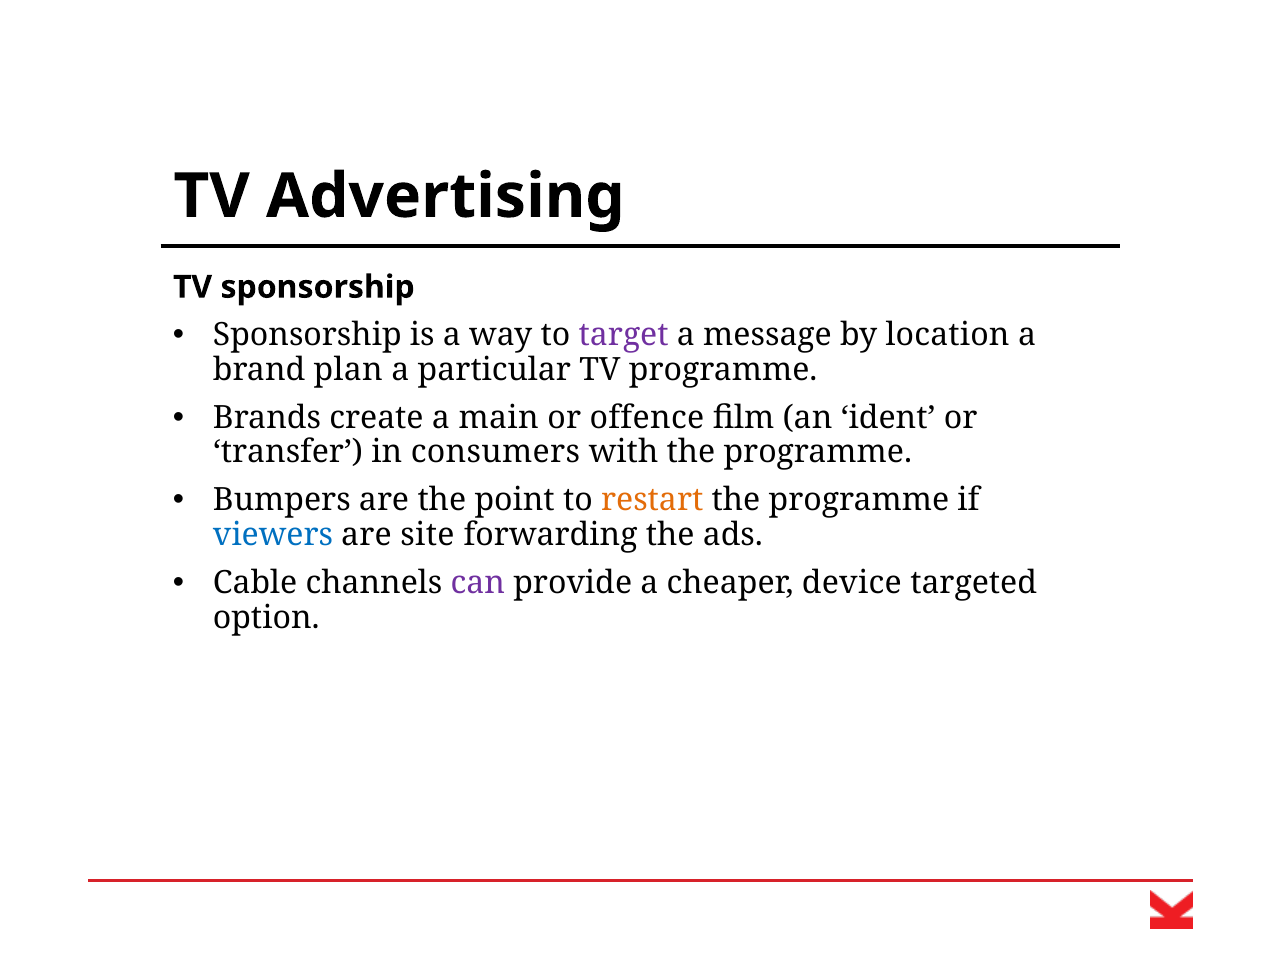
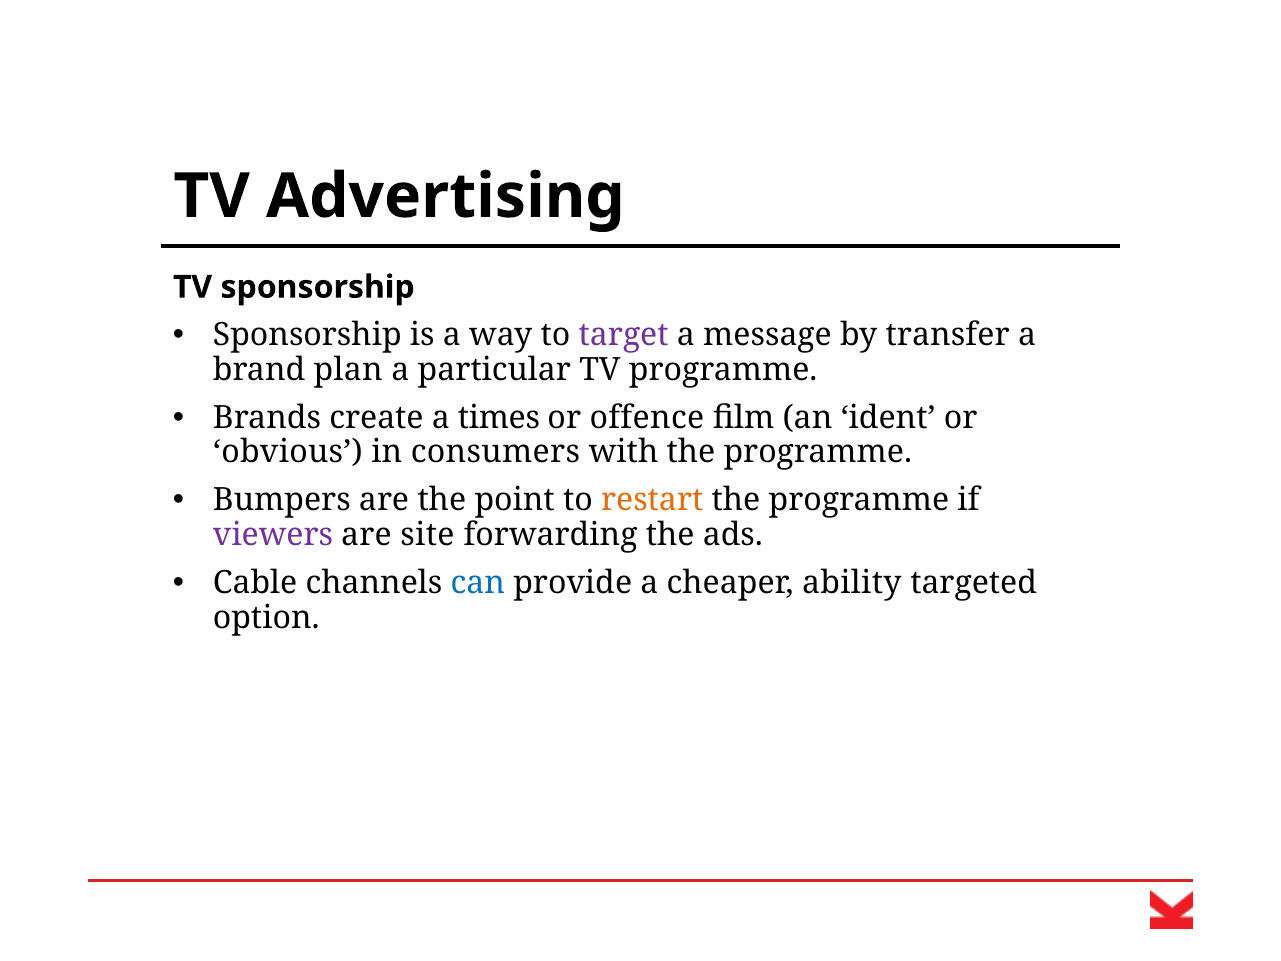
location: location -> transfer (948, 335)
main: main -> times (499, 418)
transfer: transfer -> obvious (288, 452)
viewers colour: blue -> purple (273, 535)
can colour: purple -> blue (478, 583)
device: device -> ability (852, 583)
